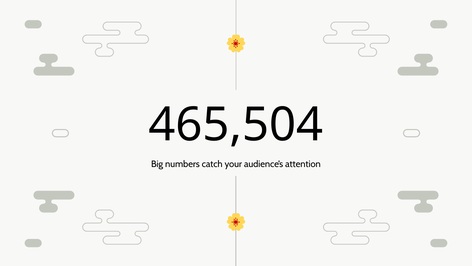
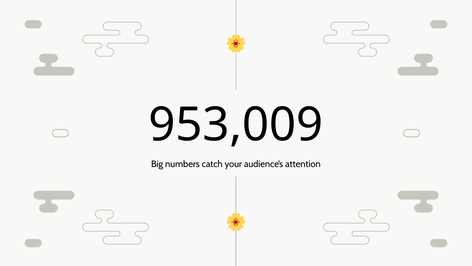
465,504: 465,504 -> 953,009 (236, 125)
